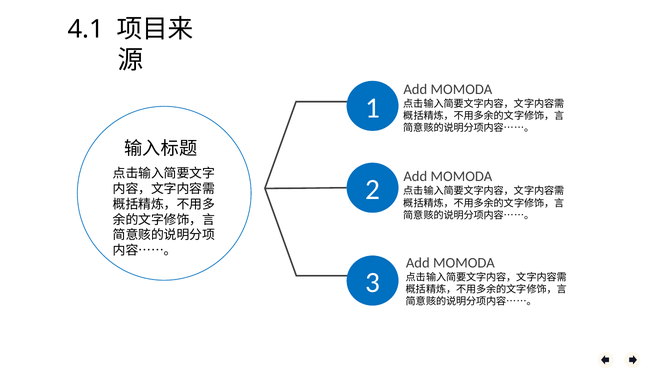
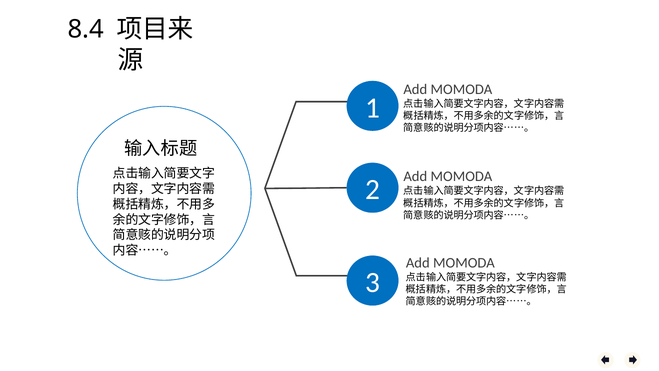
4.1: 4.1 -> 8.4 (86, 29)
